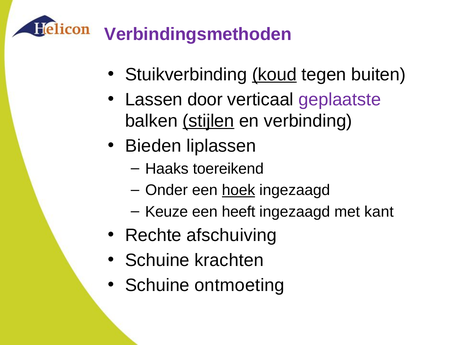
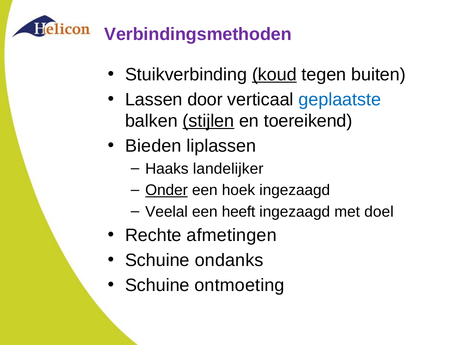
geplaatste colour: purple -> blue (340, 99)
verbinding: verbinding -> toereikend (308, 121)
toereikend: toereikend -> landelijker (228, 169)
Onder underline: none -> present (166, 190)
hoek underline: present -> none (238, 190)
Keuze: Keuze -> Veelal (166, 212)
kant: kant -> doel (379, 212)
afschuiving: afschuiving -> afmetingen (232, 235)
krachten: krachten -> ondanks (229, 260)
